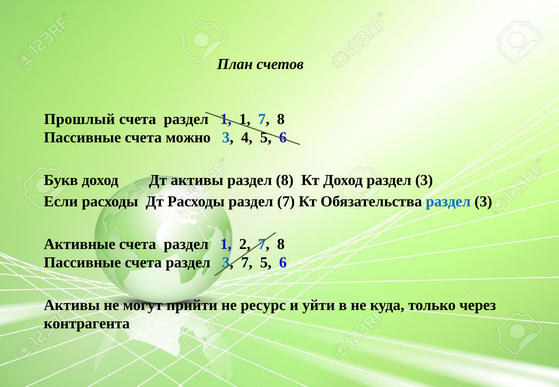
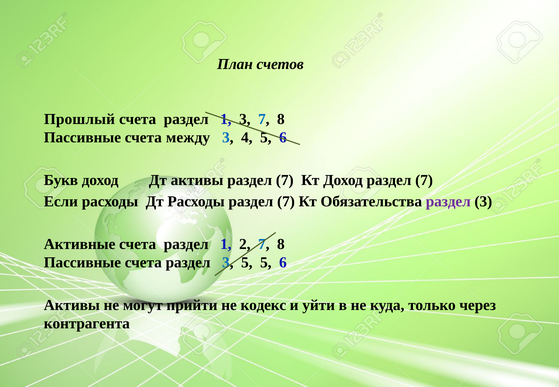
1 1: 1 -> 3 (245, 119)
можно: можно -> между (188, 137)
активы раздел 8: 8 -> 7 (285, 180)
Доход раздел 3: 3 -> 7 (424, 180)
раздел colour: blue -> purple (448, 201)
3 7: 7 -> 5 (247, 262)
ресурс: ресурс -> кодекс (263, 305)
